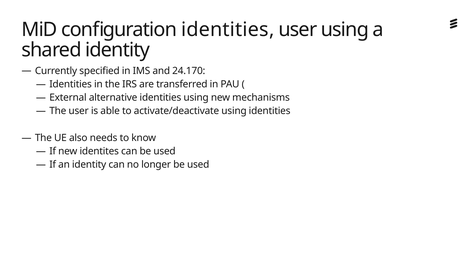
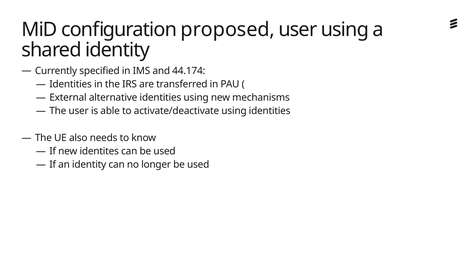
configuration identities: identities -> proposed (228, 30)
24.170: 24.170 -> 44.174 (189, 71)
